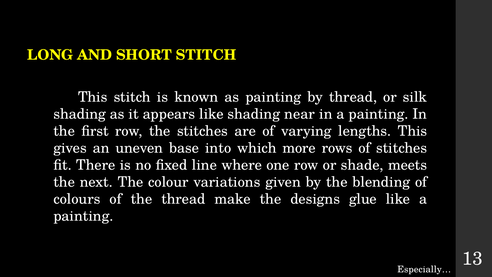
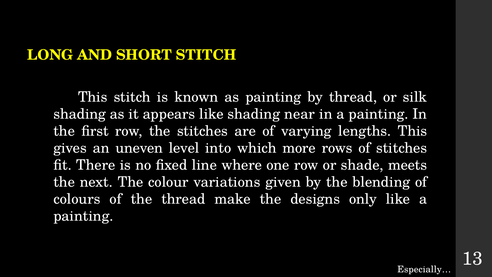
base: base -> level (184, 148)
glue: glue -> only (363, 199)
